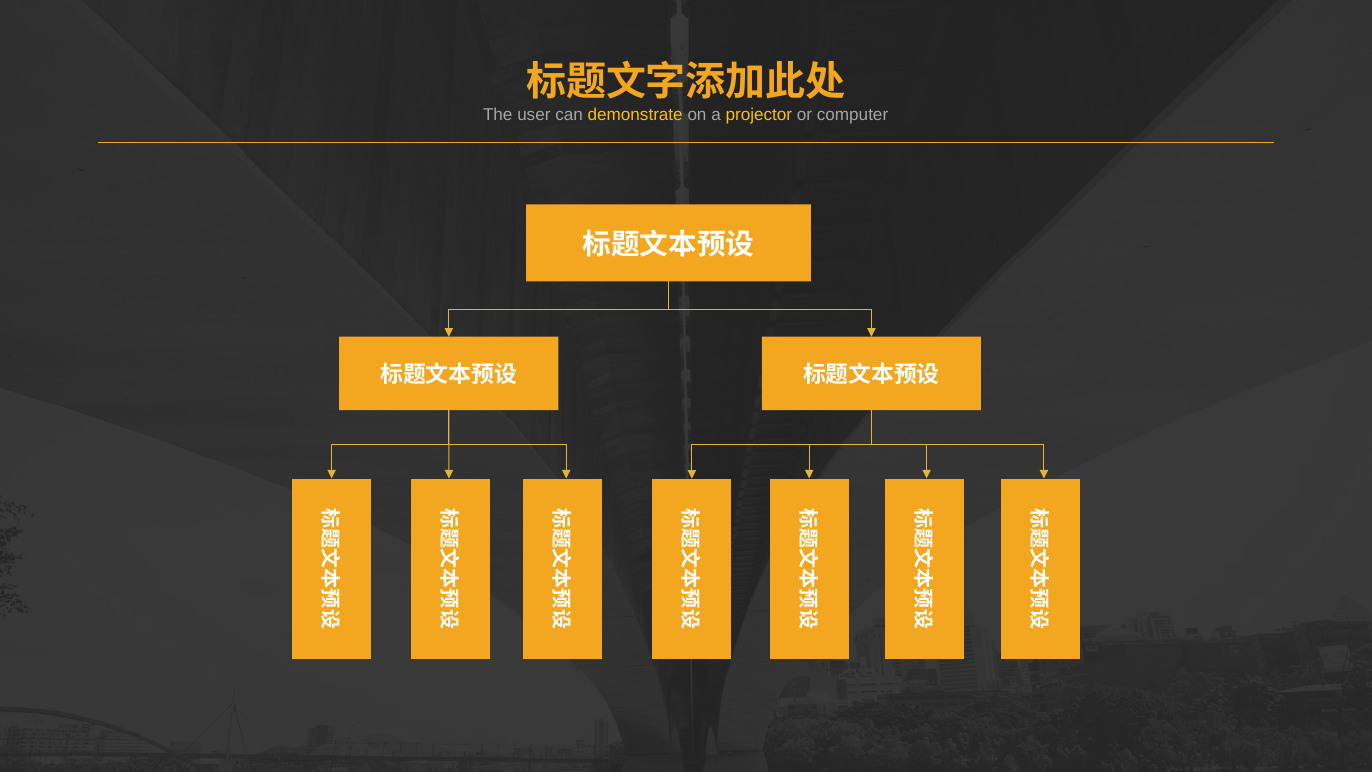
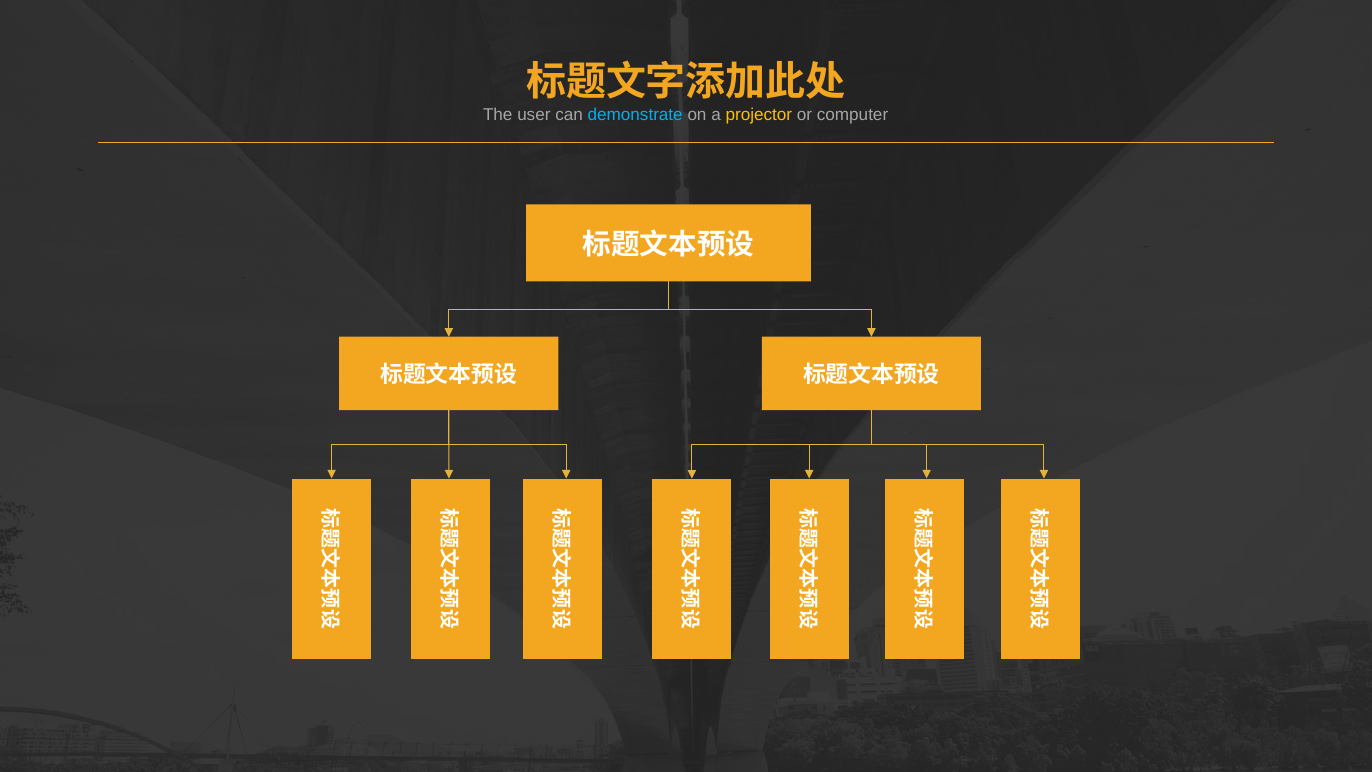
demonstrate colour: yellow -> light blue (635, 115)
